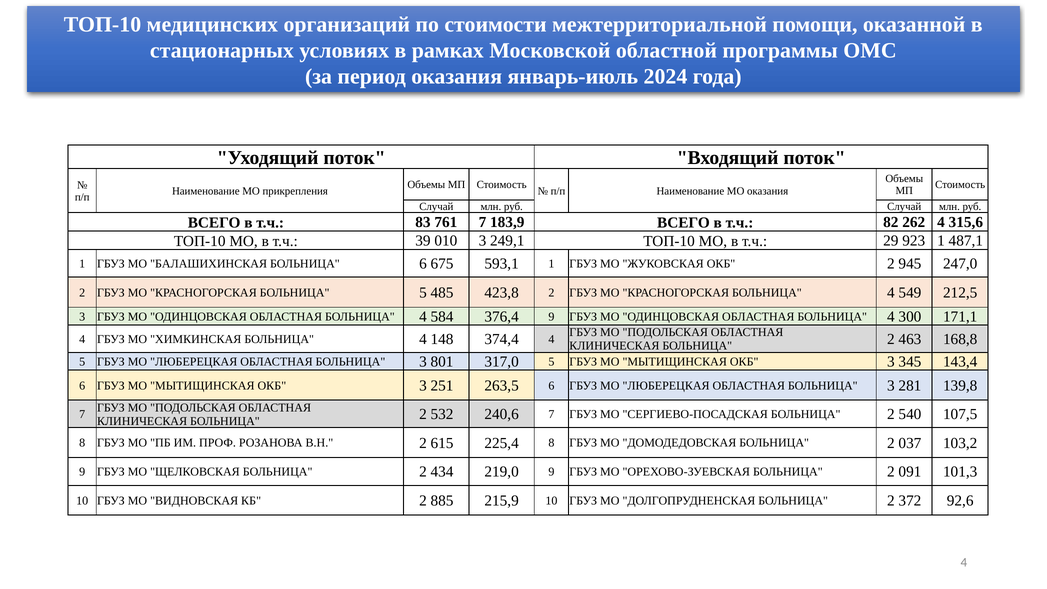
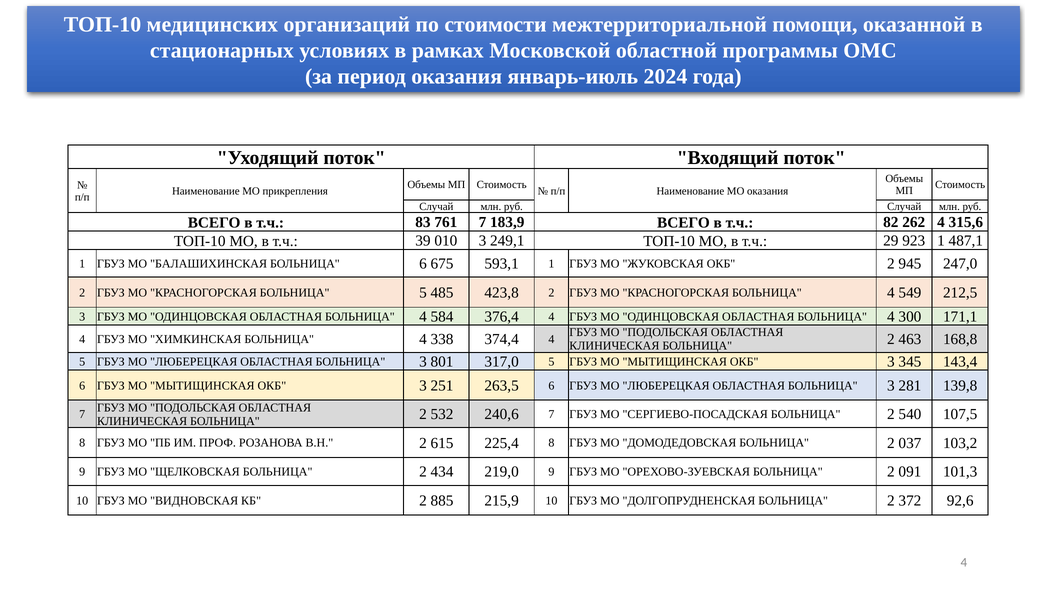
376,4 9: 9 -> 4 (551, 317)
148: 148 -> 338 (442, 339)
